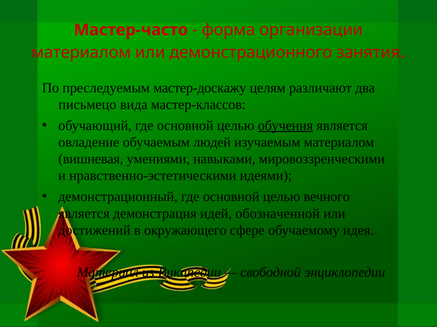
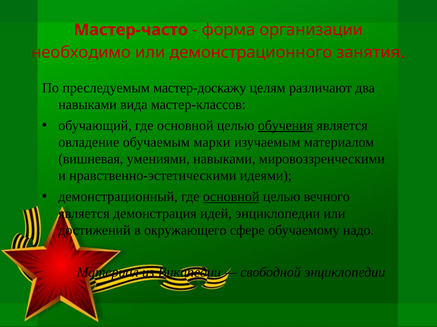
материалом: материалом -> необходимо (81, 53)
письмецо: письмецо -> навыками (88, 105)
людей: людей -> марки (212, 143)
основной underline: none -> present (231, 197)
идей обозначенной: обозначенной -> энциклопедии (278, 214)
идея: идея -> надо (358, 231)
